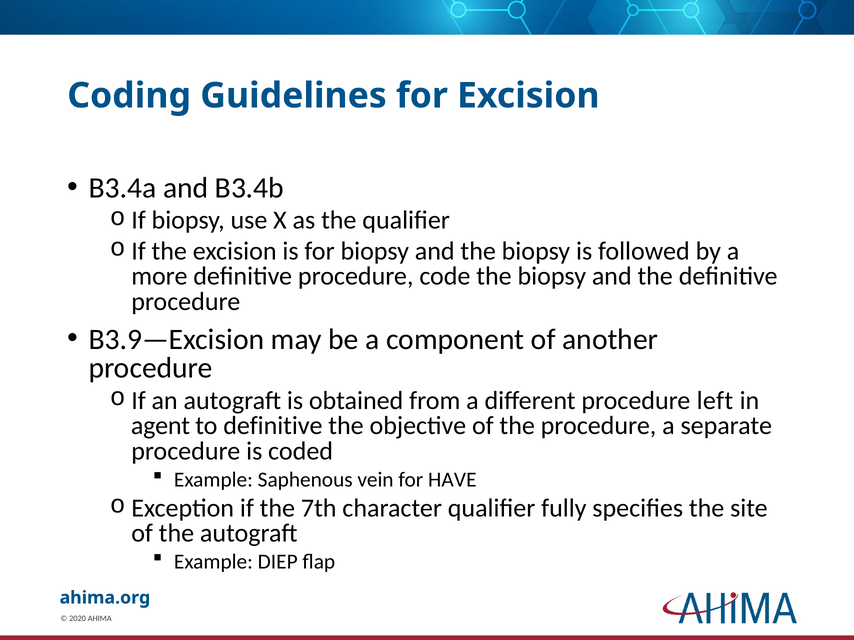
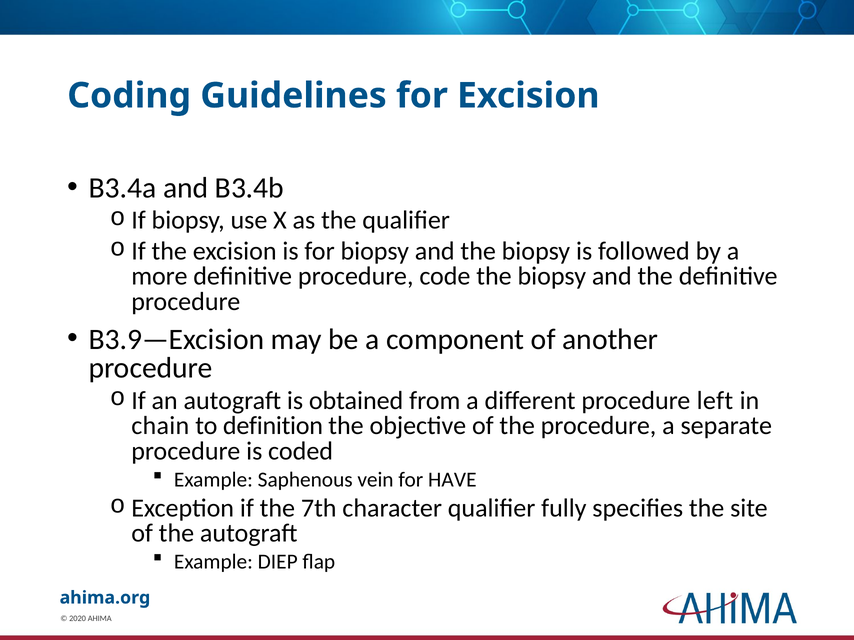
agent: agent -> chain (160, 426)
to definitive: definitive -> definition (273, 426)
